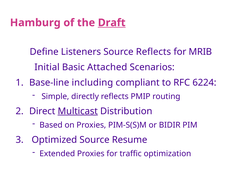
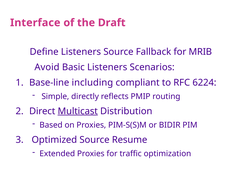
Hamburg: Hamburg -> Interface (35, 23)
Draft underline: present -> none (112, 23)
Source Reflects: Reflects -> Fallback (154, 52)
Initial: Initial -> Avoid (47, 67)
Basic Attached: Attached -> Listeners (107, 67)
